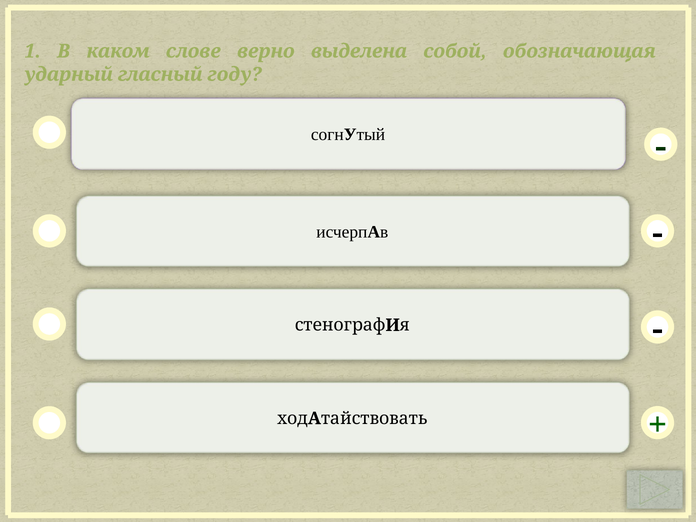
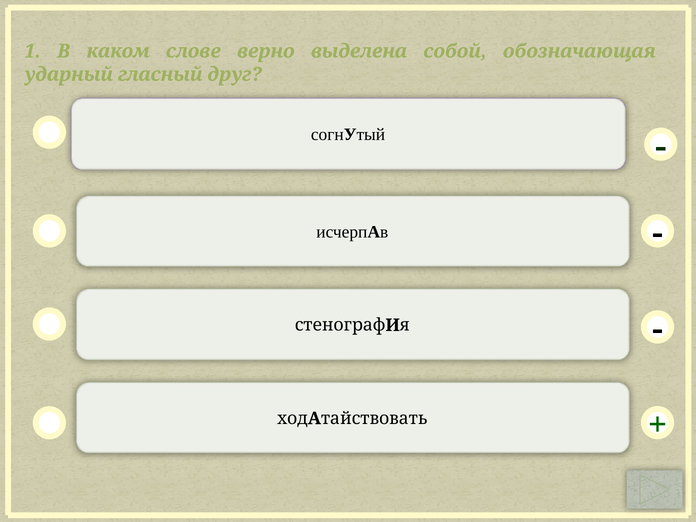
году: году -> друг (235, 74)
